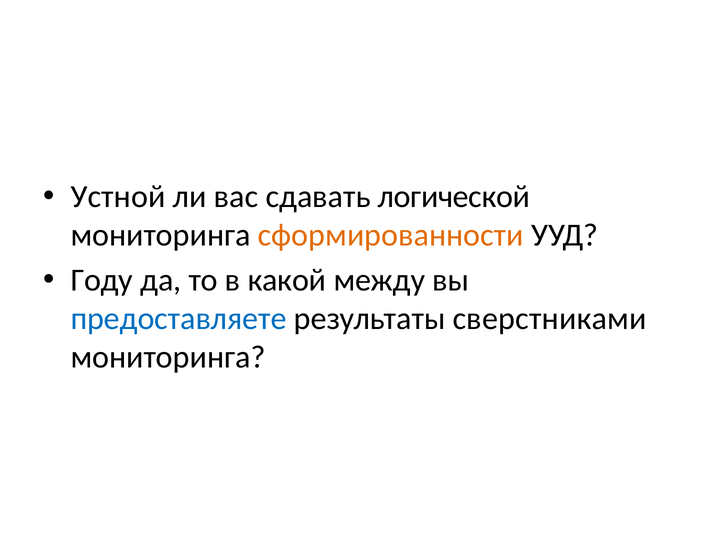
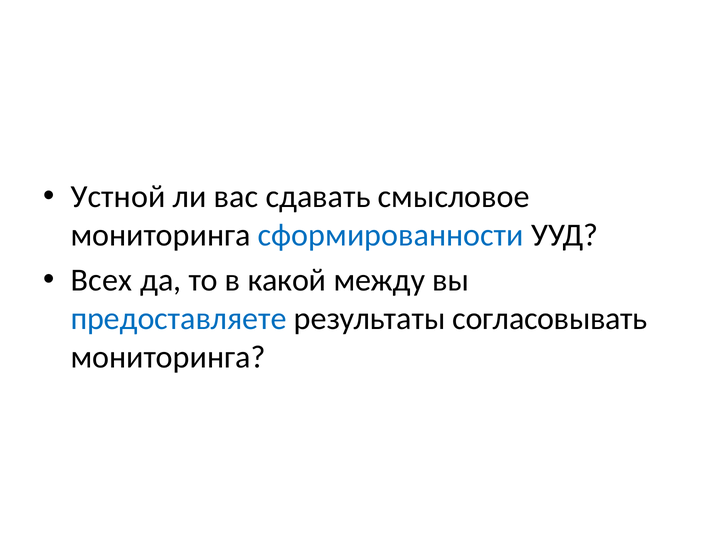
логической: логической -> смысловое (454, 197)
сформированности colour: orange -> blue (391, 235)
Году: Году -> Всех (101, 280)
сверстниками: сверстниками -> согласовывать (550, 319)
